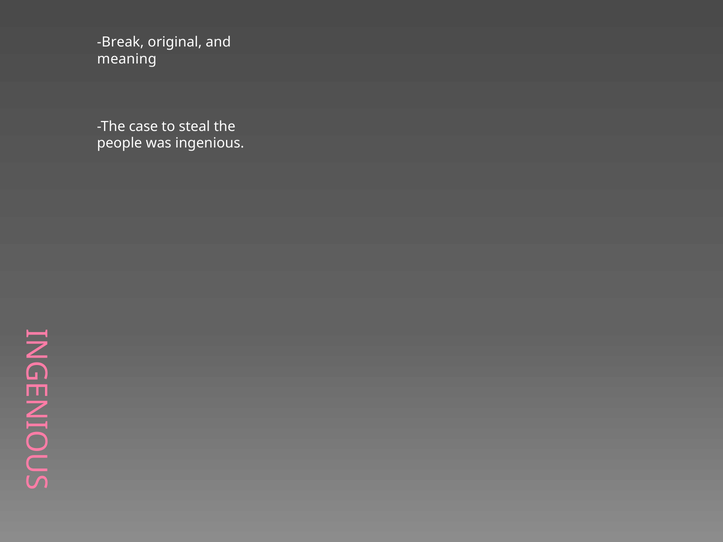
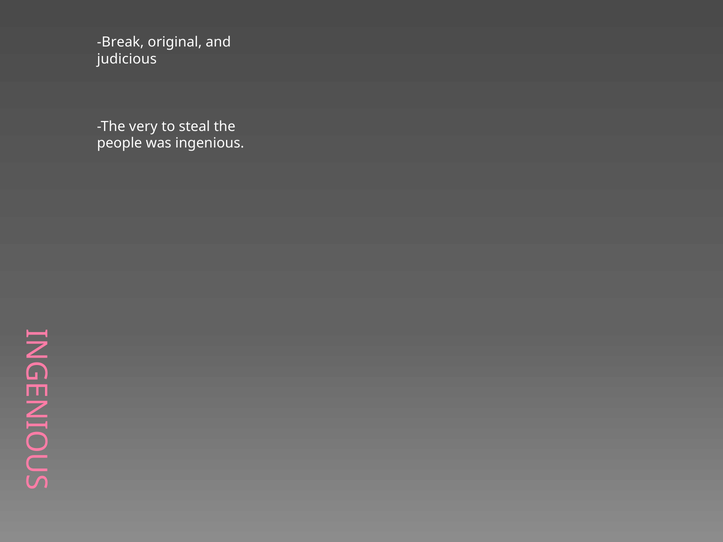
meaning: meaning -> judicious (127, 59)
case: case -> very (143, 126)
